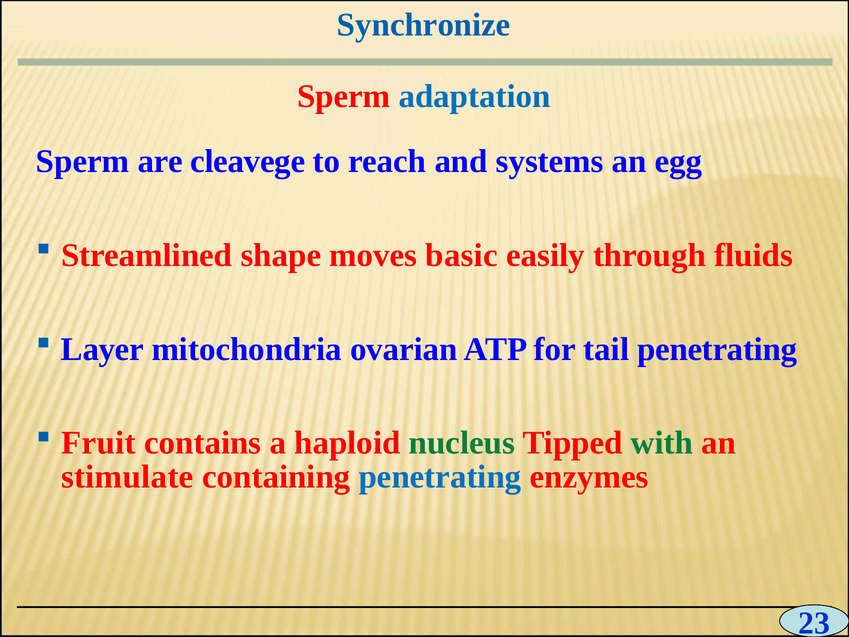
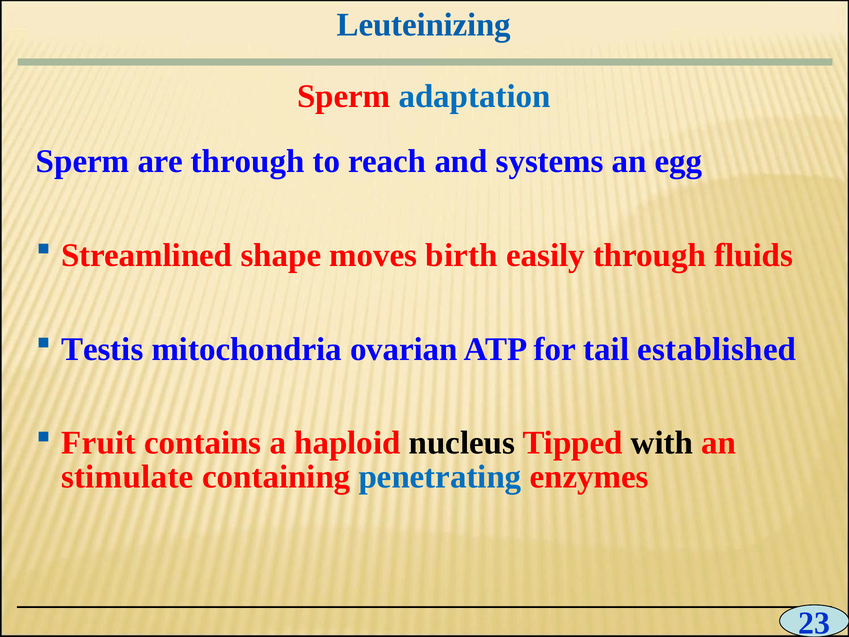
Synchronize: Synchronize -> Leuteinizing (424, 25)
are cleavege: cleavege -> through (248, 161)
basic: basic -> birth (462, 255)
Layer: Layer -> Testis (102, 349)
tail penetrating: penetrating -> established (717, 349)
nucleus colour: green -> black (462, 443)
with colour: green -> black (662, 443)
